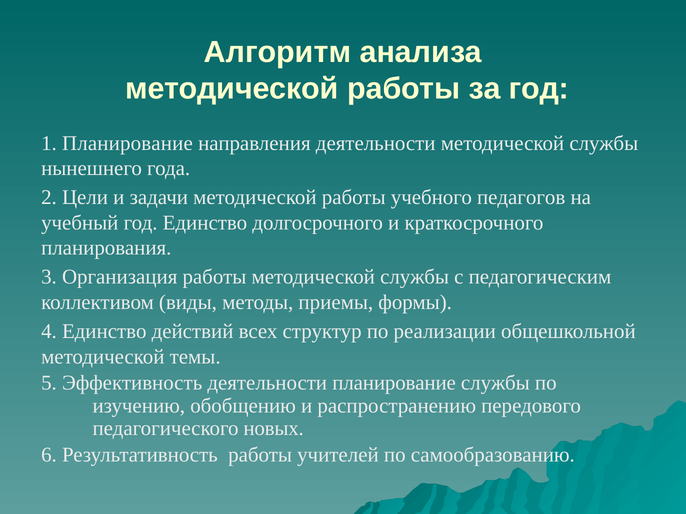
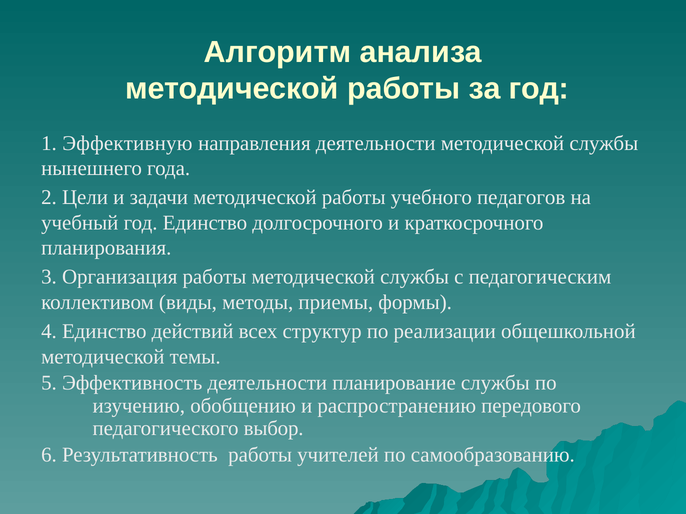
1 Планирование: Планирование -> Эффективную (127, 143)
новых: новых -> выбор (274, 429)
